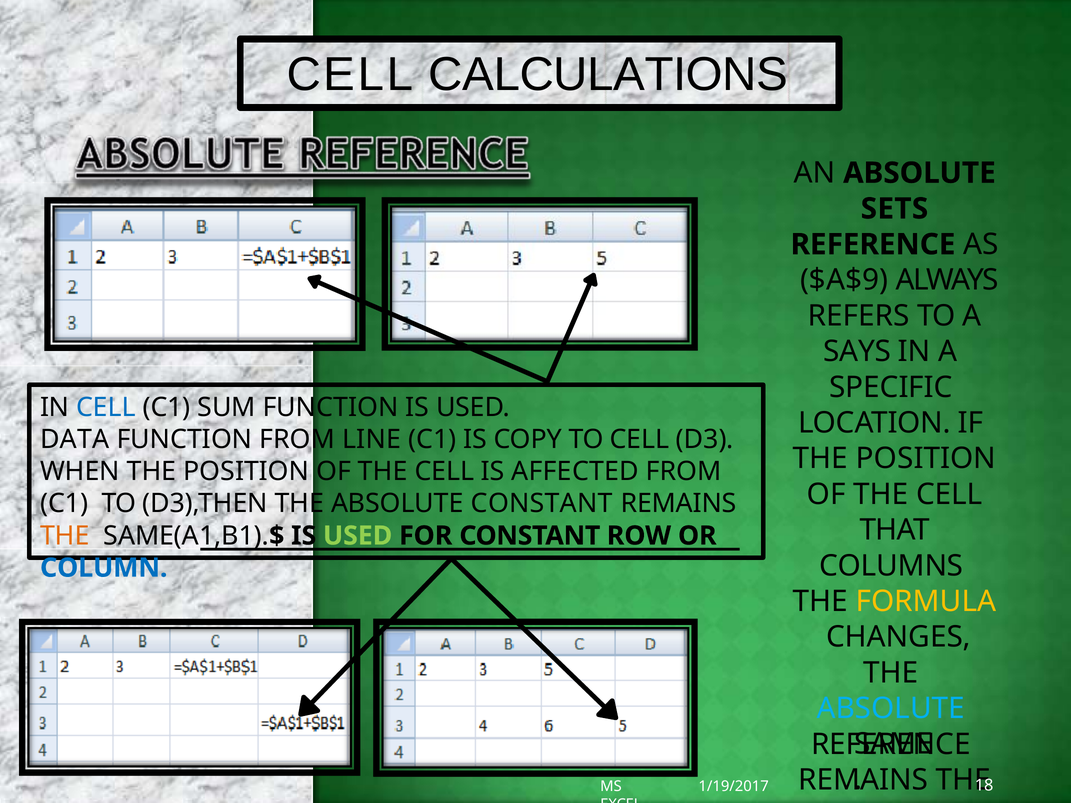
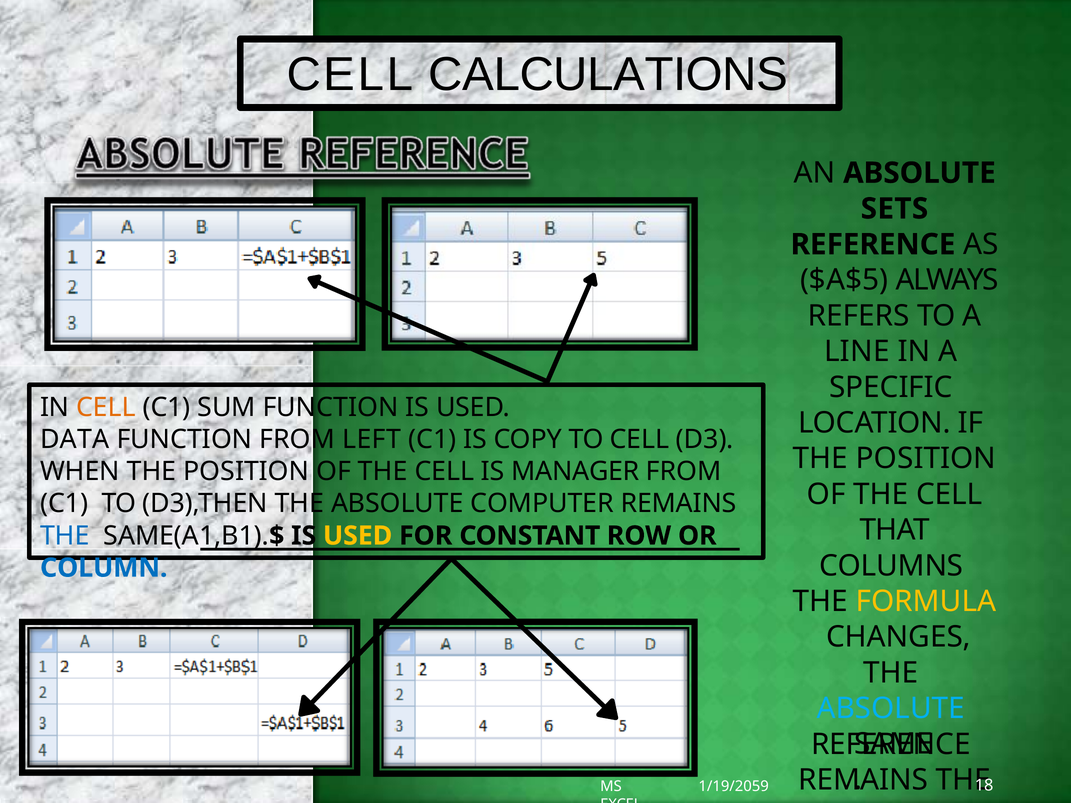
$A$9: $A$9 -> $A$5 (844, 280)
SAYS: SAYS -> LINE (857, 352)
CELL colour: blue -> orange (106, 407)
LINE: LINE -> LEFT (372, 440)
AFFECTED: AFFECTED -> MANAGER (575, 472)
ABSOLUTE CONSTANT: CONSTANT -> COMPUTER (542, 504)
THE colour: orange -> blue (65, 536)
USED colour: light green -> yellow (358, 536)
1/19/2017: 1/19/2017 -> 1/19/2059 (734, 787)
